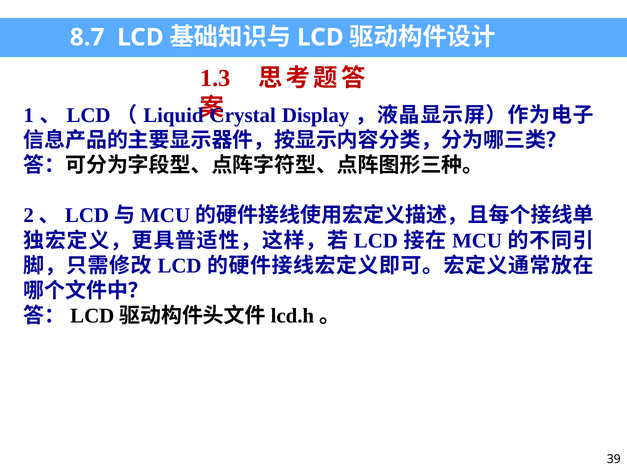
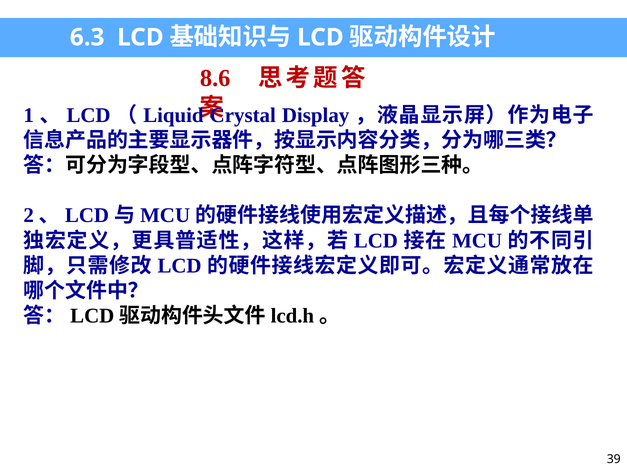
8.7: 8.7 -> 6.3 (87, 37)
1.3: 1.3 -> 8.6 (215, 78)
